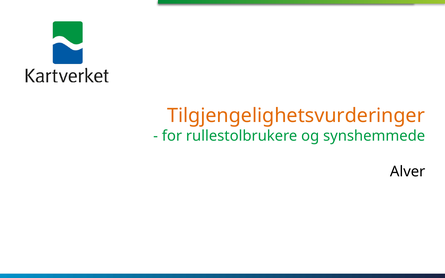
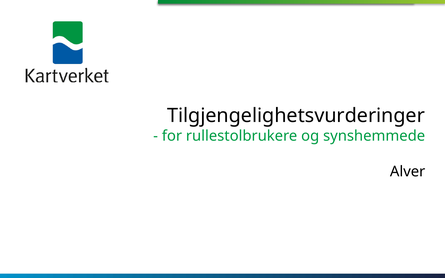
Tilgjengelighetsvurderinger colour: orange -> black (296, 116)
